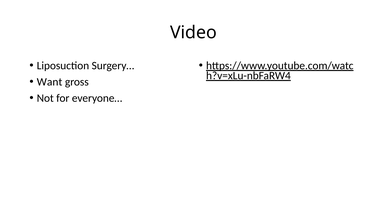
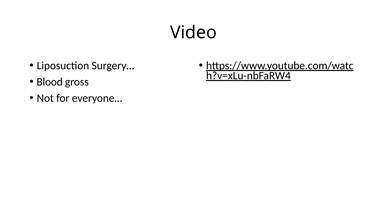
Want: Want -> Blood (50, 82)
